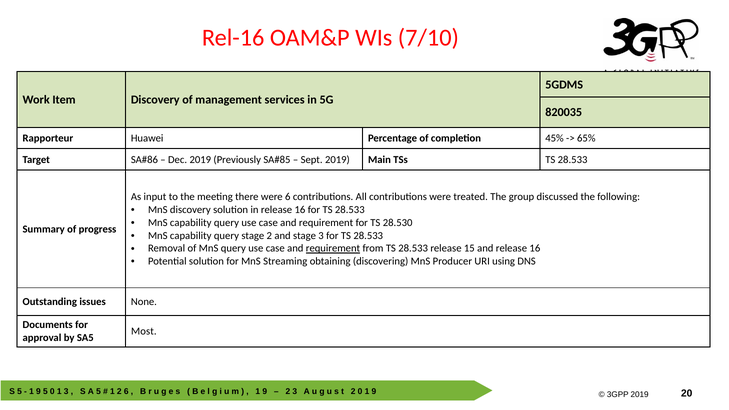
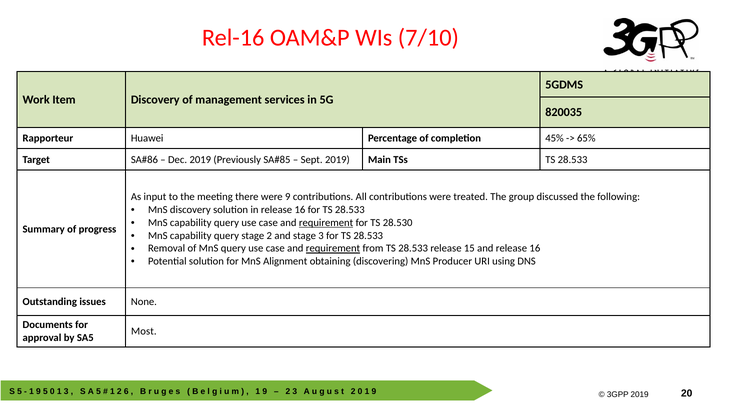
were 6: 6 -> 9 (288, 197)
requirement underline: none -> present (326, 223)
Streaming: Streaming -> Alignment (285, 261)
